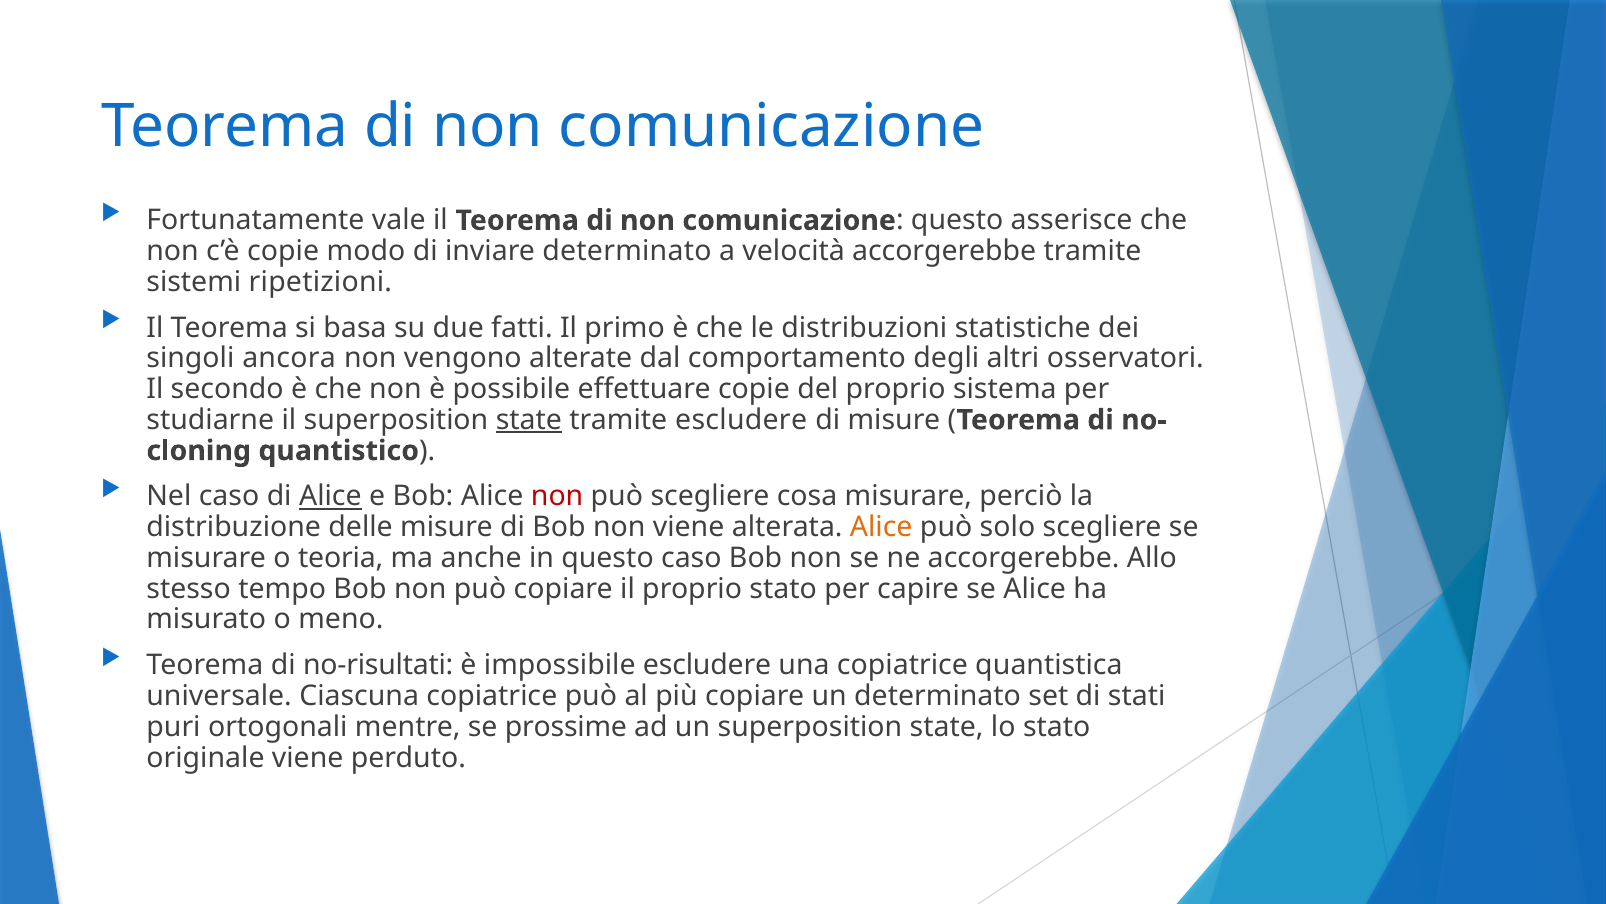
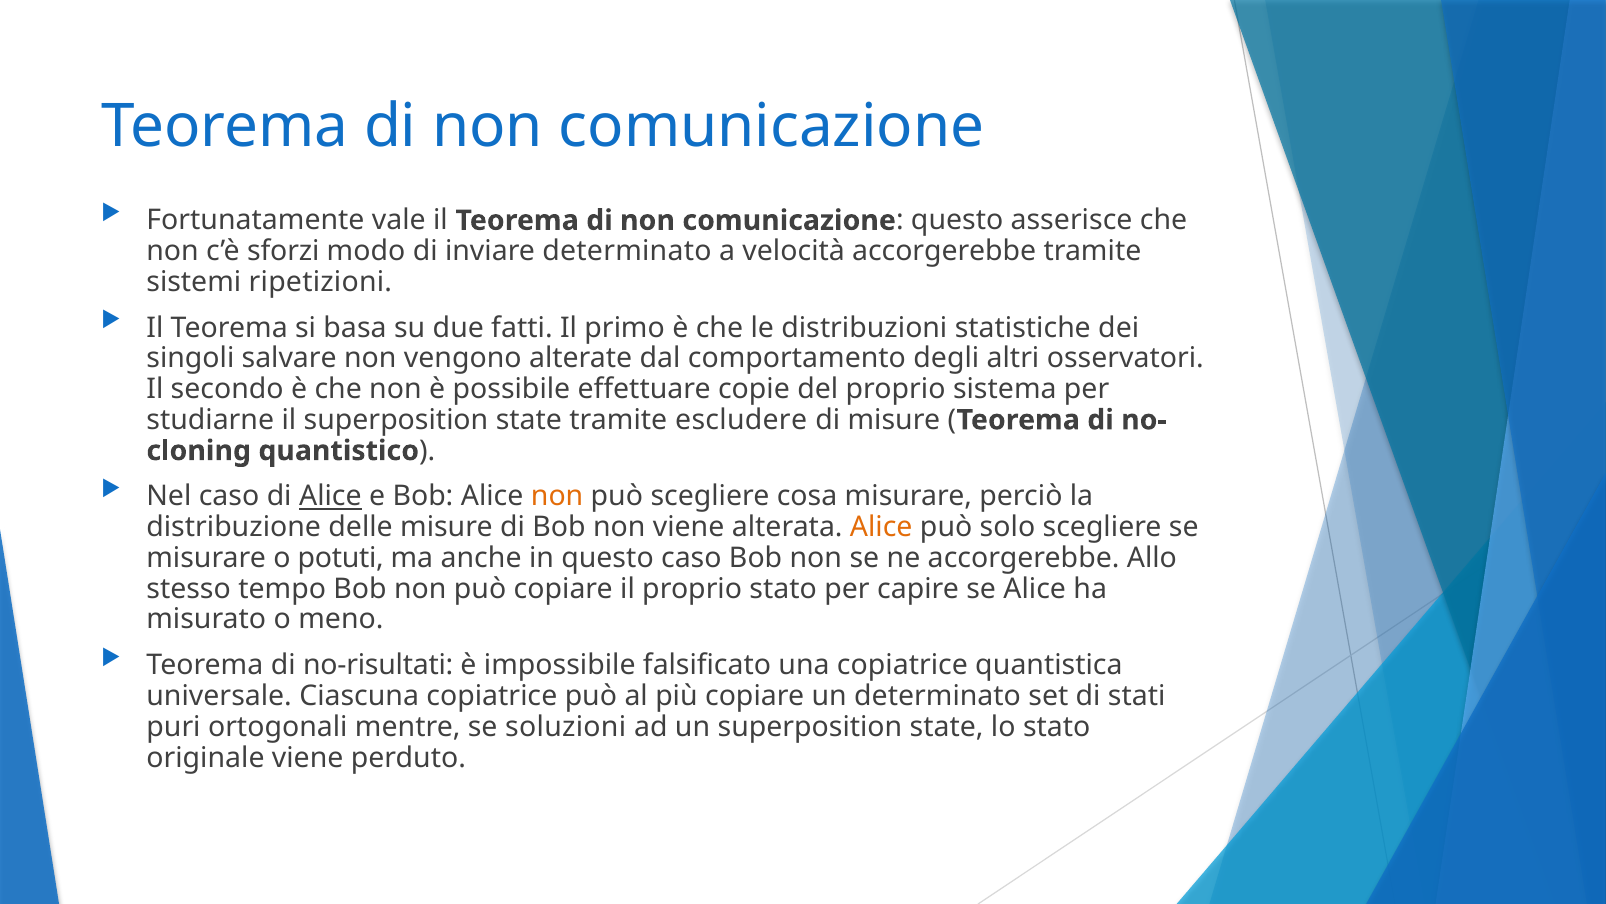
c’è copie: copie -> sforzi (283, 251)
ancora: ancora -> salvare (289, 358)
state underline: present -> none (529, 420)
non colour: red -> orange (557, 496)
teoria: teoria -> potuti (341, 558)
impossibile escludere: escludere -> falsificato (707, 665)
prossime: prossime -> soluzioni (566, 726)
